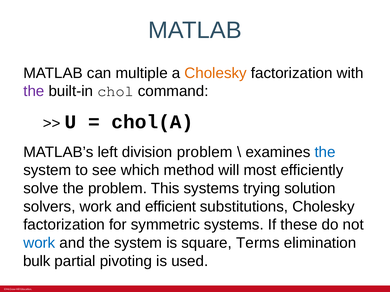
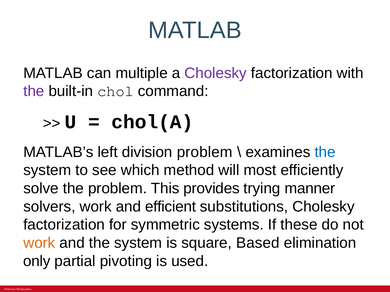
Cholesky colour: orange -> purple (216, 73)
This systems: systems -> provides (211, 189)
solution: solution -> manner (310, 189)
work colour: blue -> orange (39, 243)
Terms: Terms -> Based (258, 243)
bulk: bulk -> only (37, 262)
